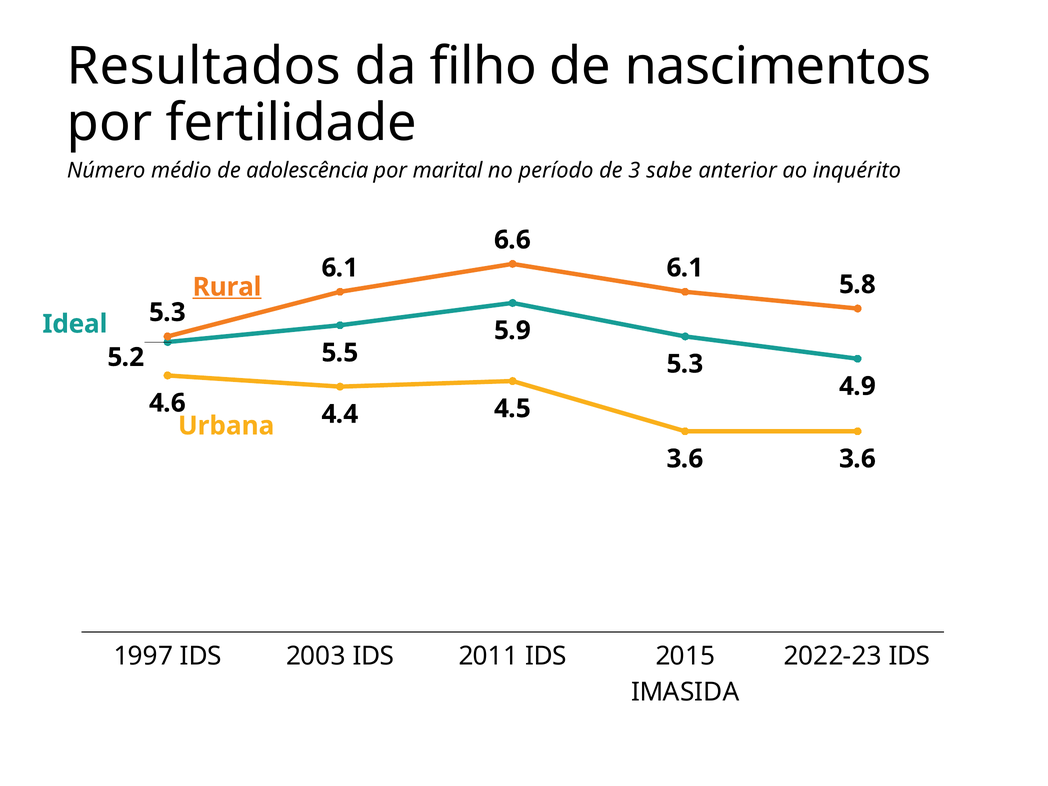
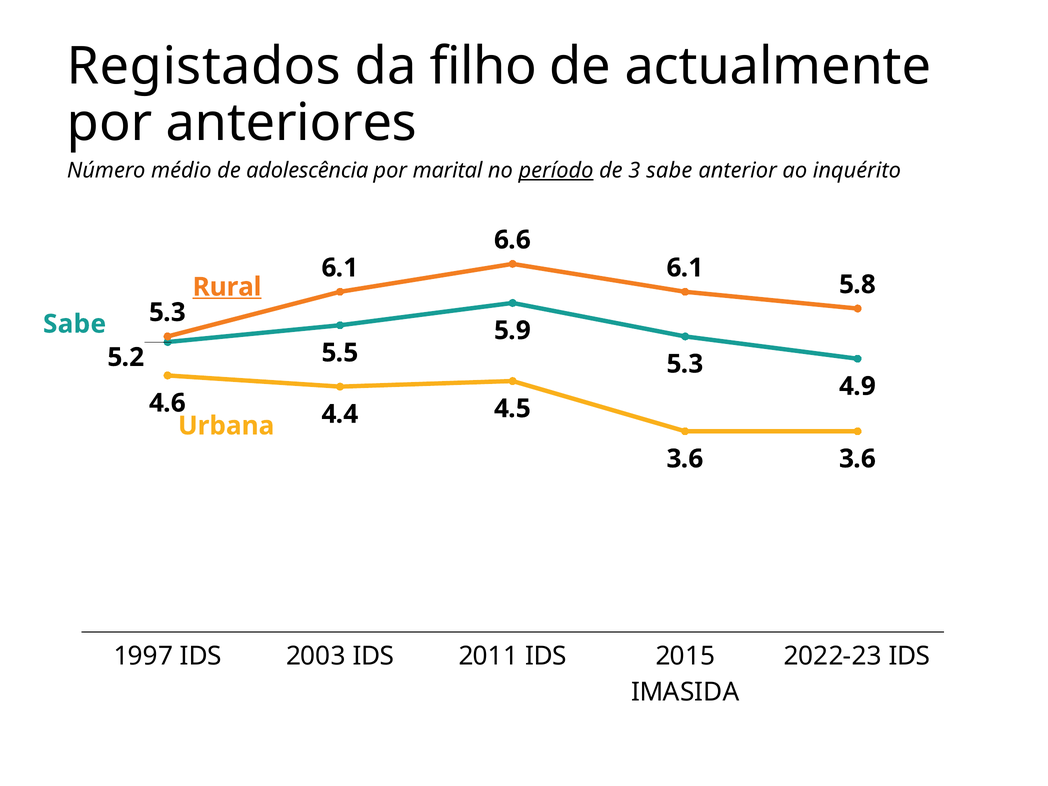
Resultados: Resultados -> Registados (204, 66)
nascimentos: nascimentos -> actualmente (778, 66)
fertilidade: fertilidade -> anteriores (291, 123)
período underline: none -> present (556, 170)
Ideal: Ideal -> Sabe (75, 324)
